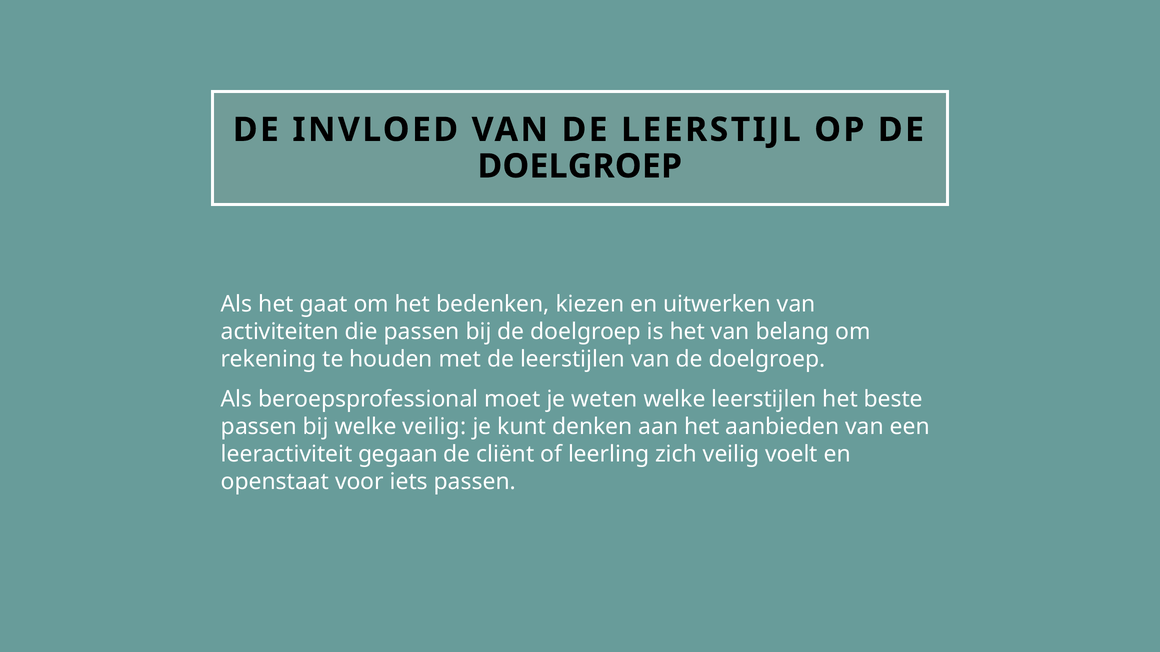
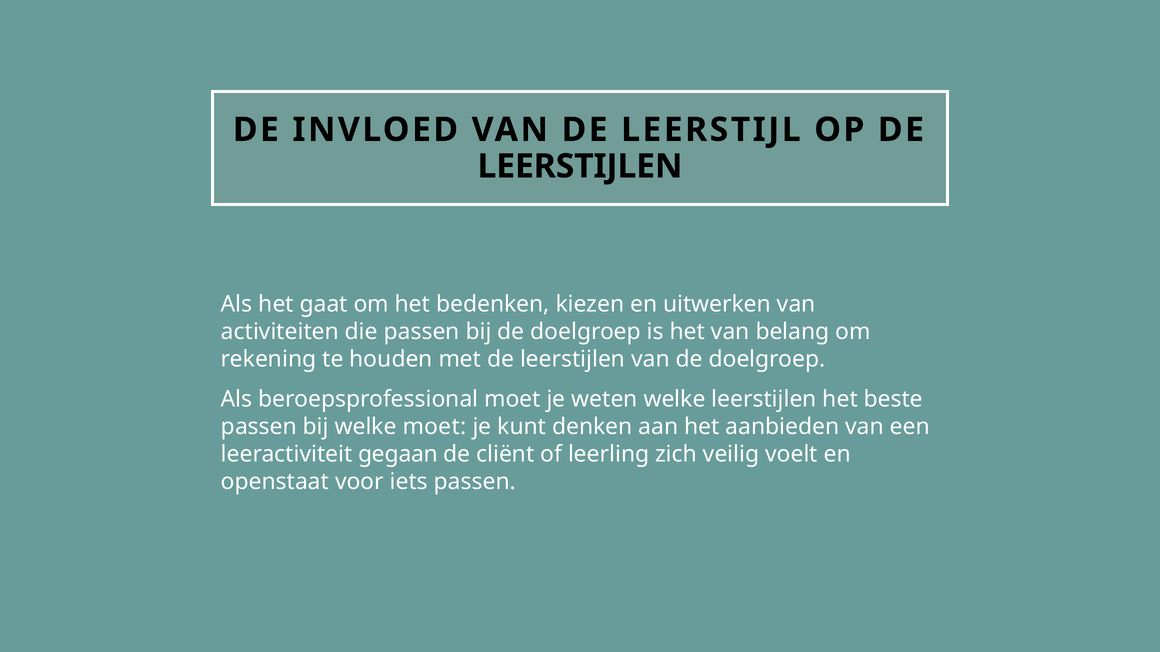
DOELGROEP: DOELGROEP -> LEERSTIJLEN (580, 166)
welke veilig: veilig -> moet (434, 427)
